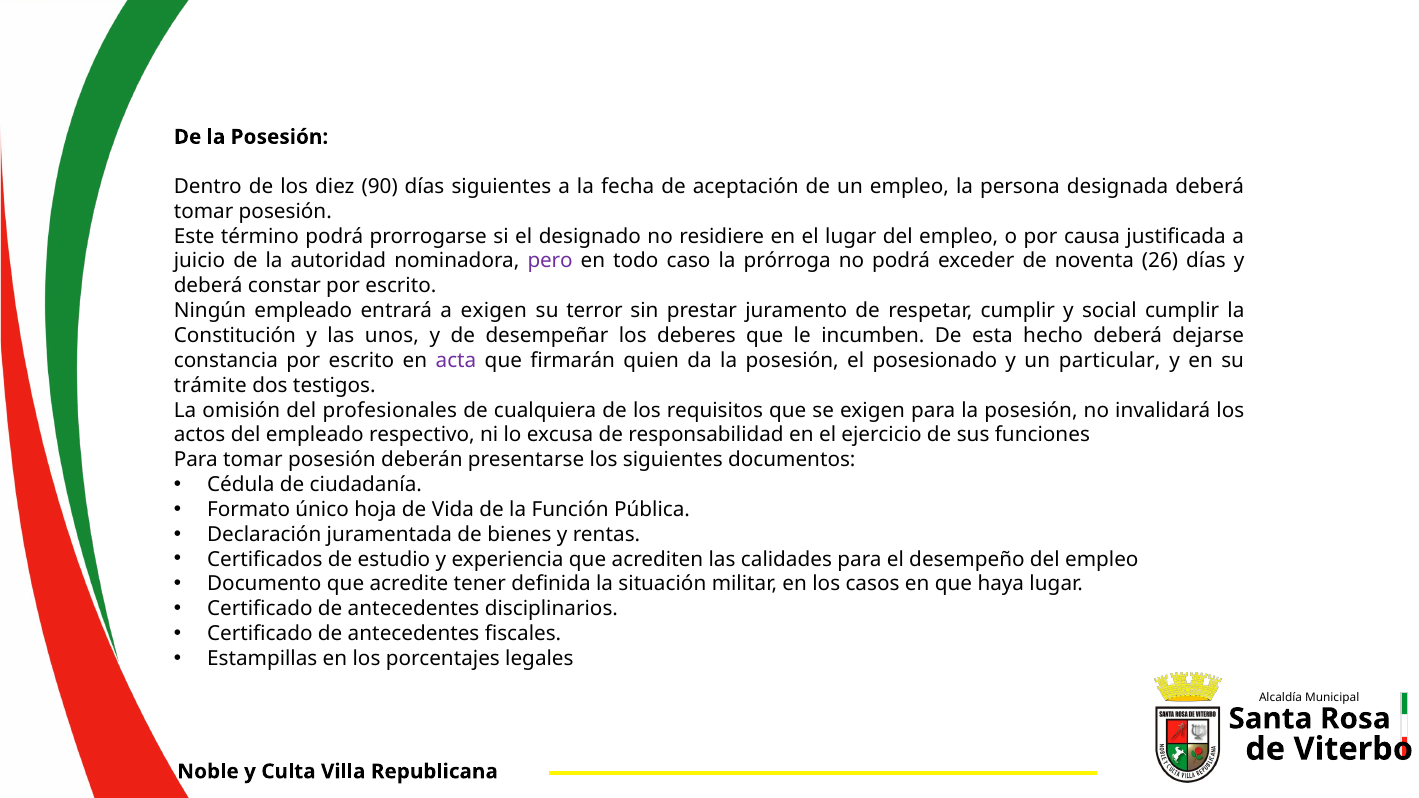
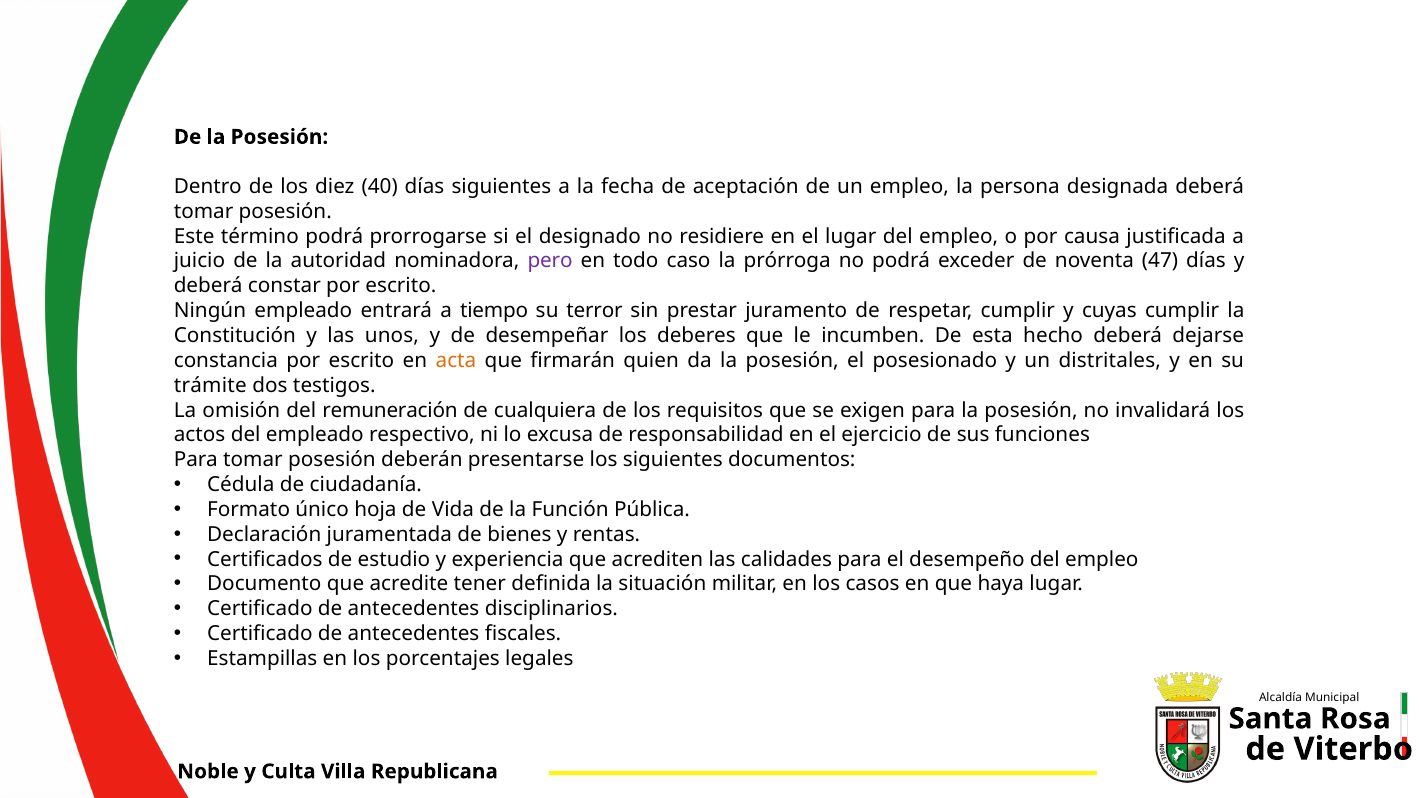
90: 90 -> 40 (380, 187)
26: 26 -> 47 (1160, 261)
a exigen: exigen -> tiempo (494, 311)
social: social -> cuyas (1109, 311)
acta colour: purple -> orange (456, 361)
particular: particular -> distritales (1110, 361)
profesionales: profesionales -> remuneración (390, 410)
